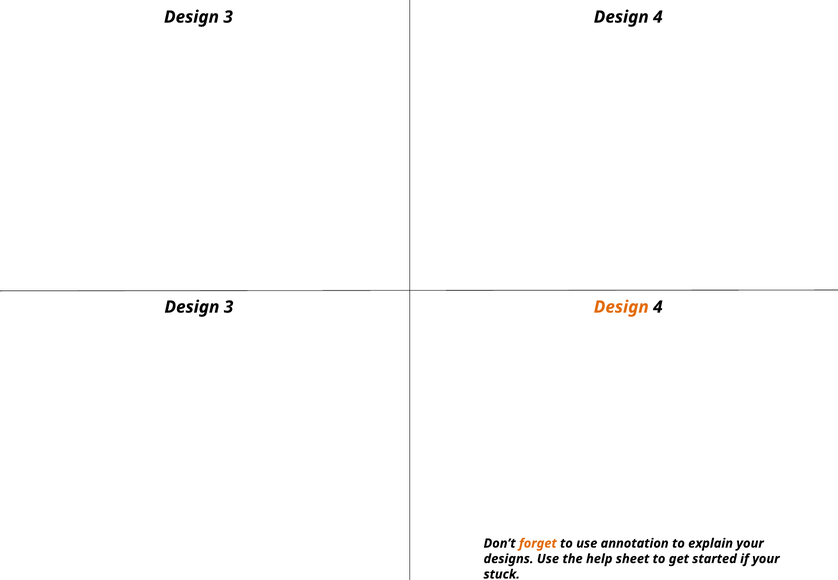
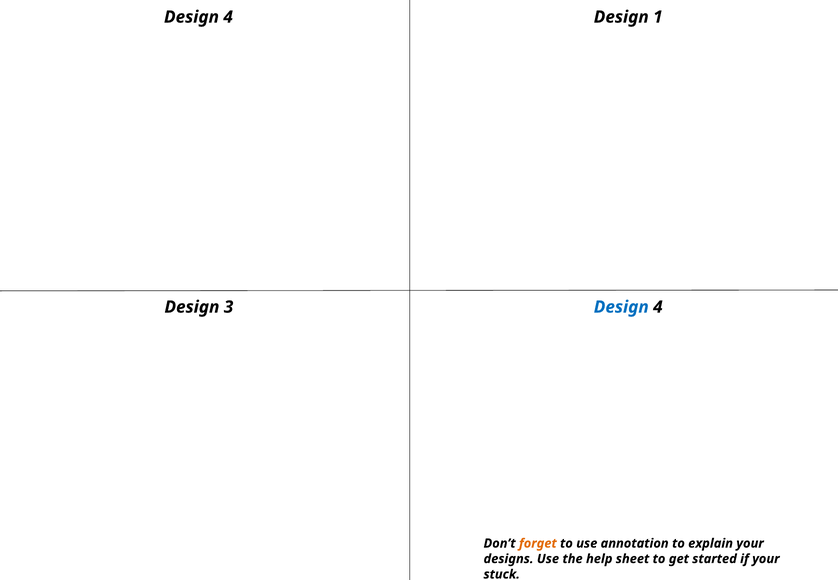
3: 3 -> 4 (228, 17)
4: 4 -> 1 (658, 17)
Design colour: orange -> blue (621, 307)
